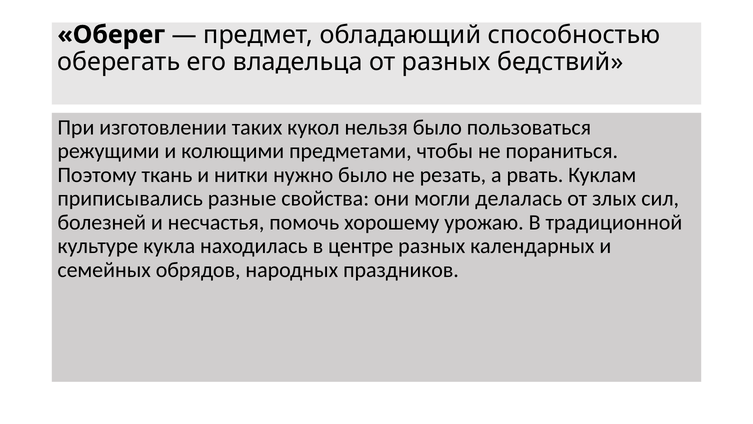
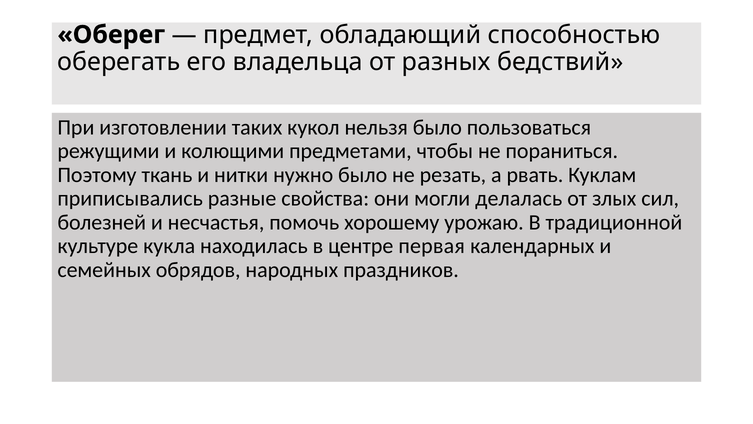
центре разных: разных -> первая (432, 246)
